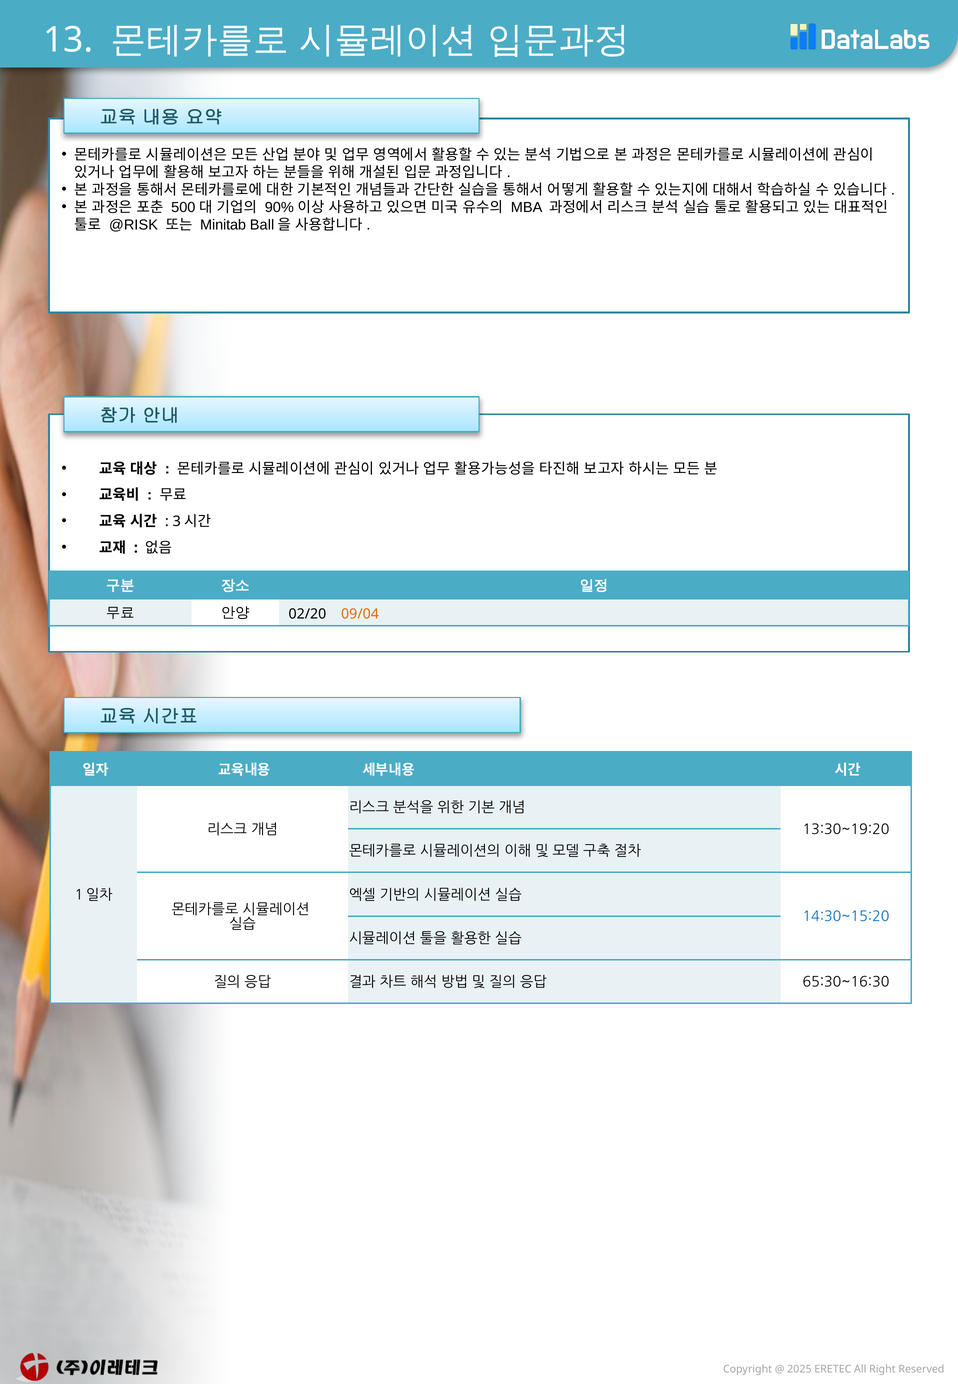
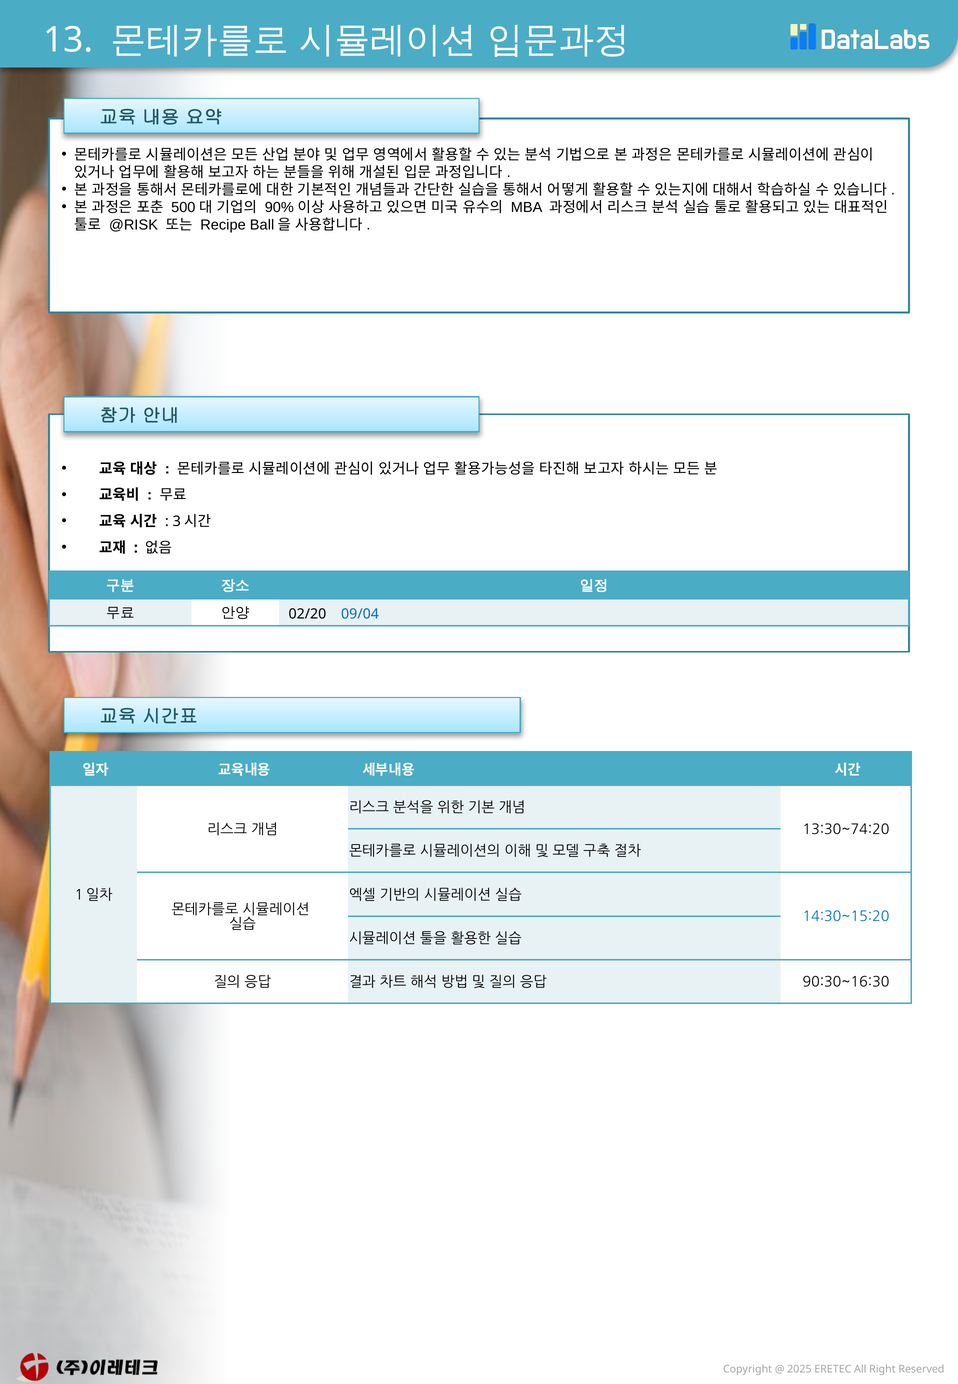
Minitab: Minitab -> Recipe (223, 225)
09/04 colour: orange -> blue (360, 614)
13:30~19:20: 13:30~19:20 -> 13:30~74:20 (846, 829)
65:30~16:30: 65:30~16:30 -> 90:30~16:30 (846, 982)
